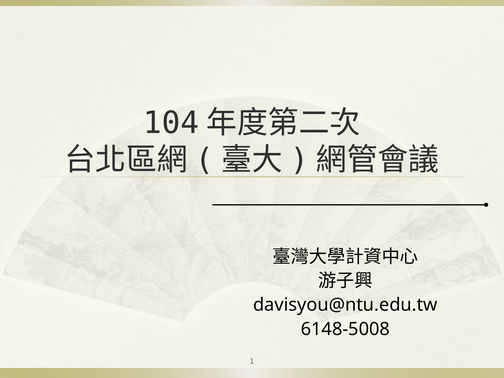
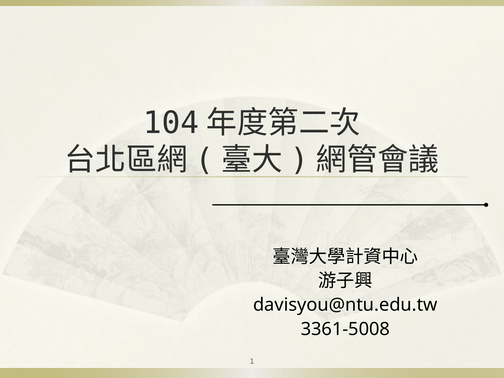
6148-5008: 6148-5008 -> 3361-5008 (345, 329)
